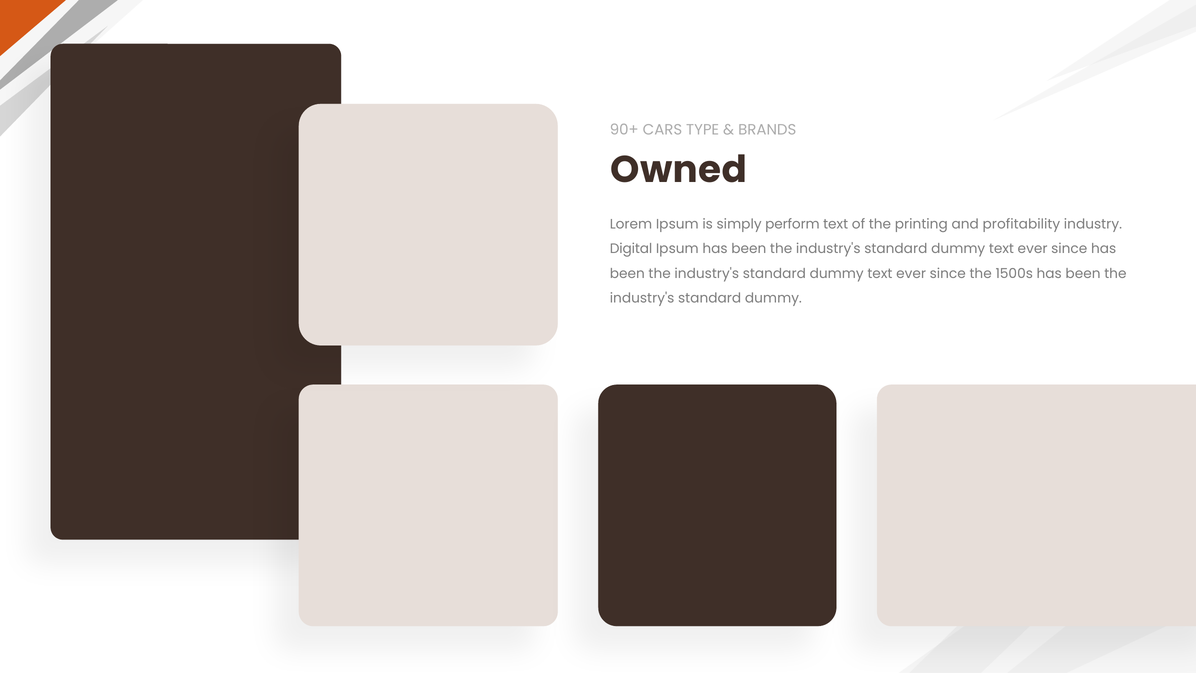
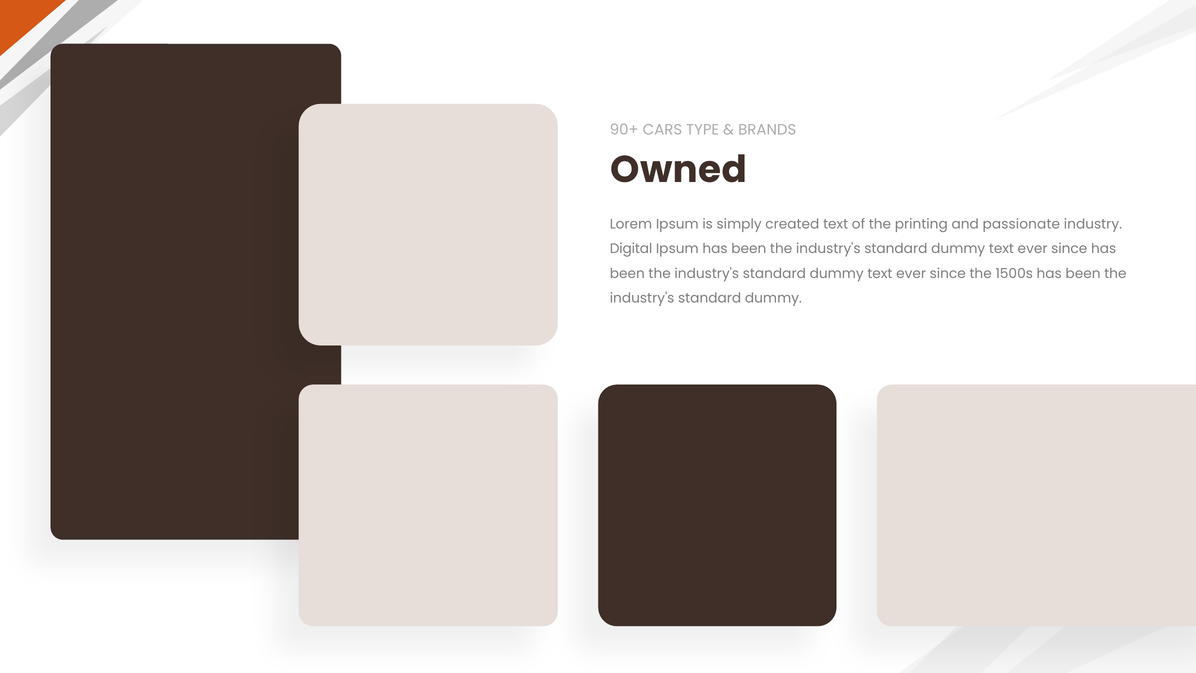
perform: perform -> created (792, 224)
profitability: profitability -> passionate (1021, 224)
